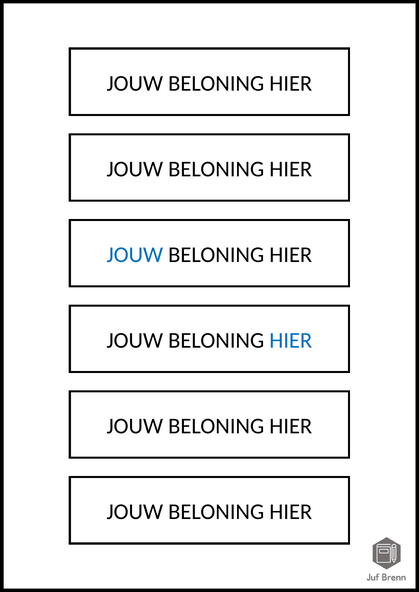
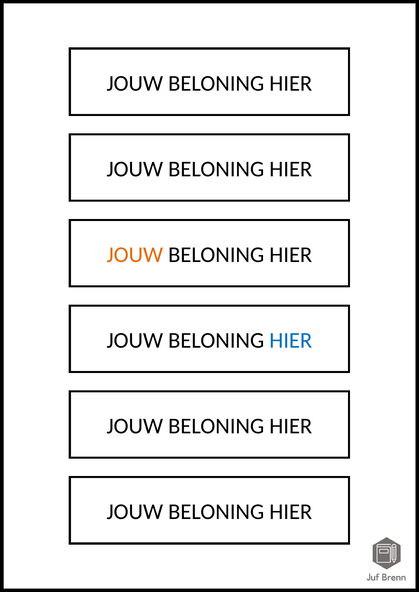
JOUW colour: blue -> orange (135, 255)
